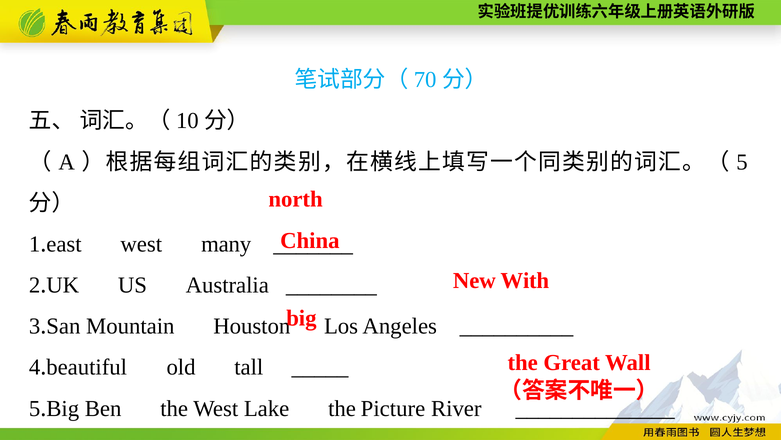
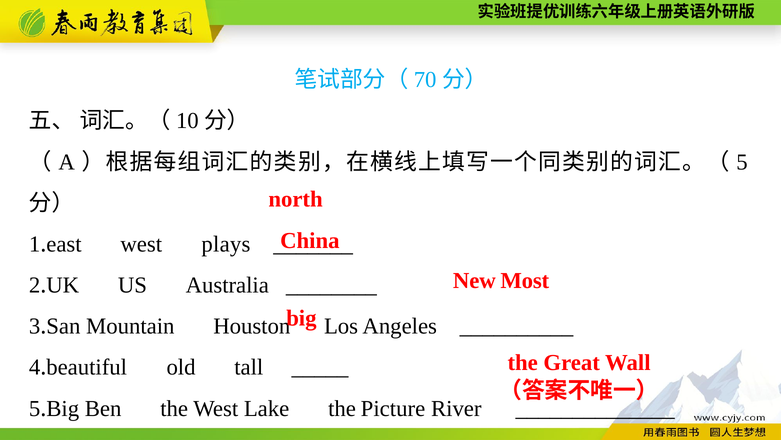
many: many -> plays (226, 244)
With: With -> Most (525, 281)
